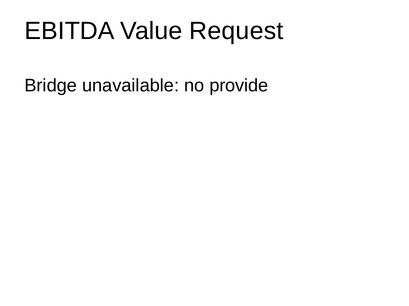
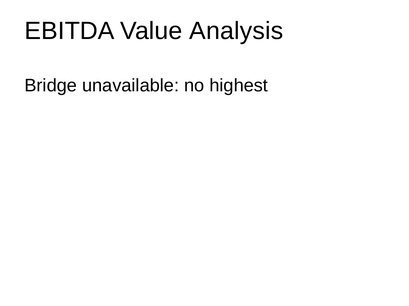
Request: Request -> Analysis (236, 31)
provide: provide -> highest (239, 86)
